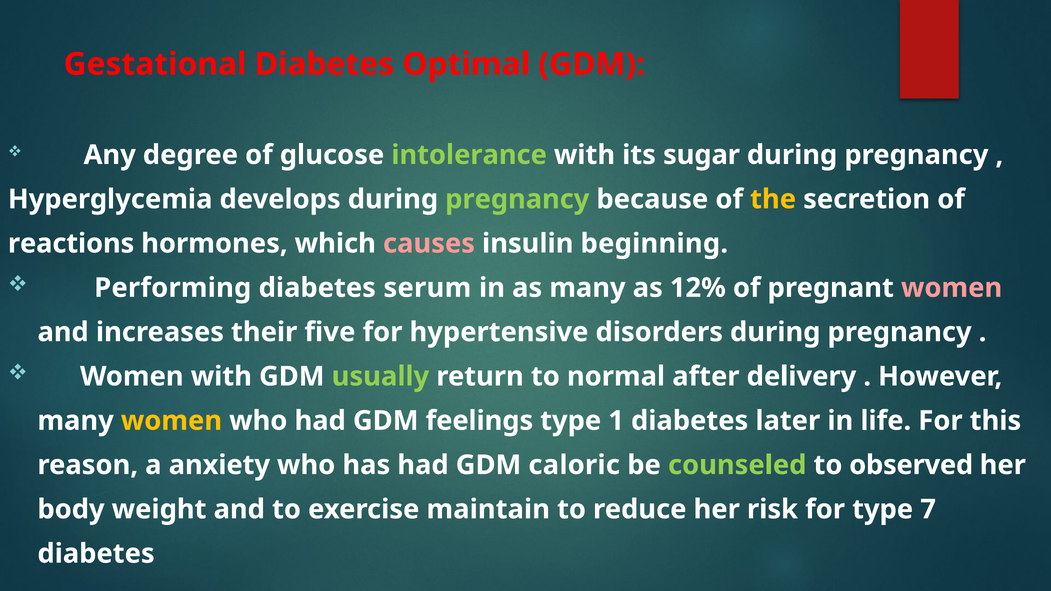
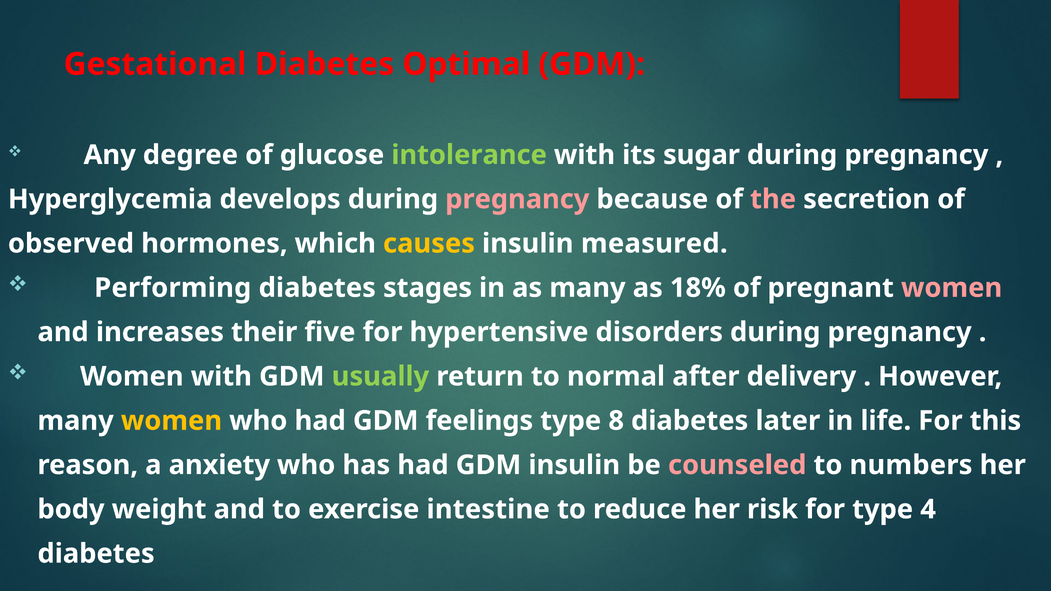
pregnancy colour: light green -> pink (517, 199)
the colour: yellow -> pink (773, 199)
reactions: reactions -> observed (71, 244)
causes colour: pink -> yellow (429, 244)
beginning: beginning -> measured (654, 244)
serum: serum -> stages (428, 288)
12%: 12% -> 18% (698, 288)
1: 1 -> 8 (616, 421)
GDM caloric: caloric -> insulin (574, 465)
counseled colour: light green -> pink (737, 465)
observed: observed -> numbers (911, 465)
maintain: maintain -> intestine (488, 510)
7: 7 -> 4 (928, 510)
